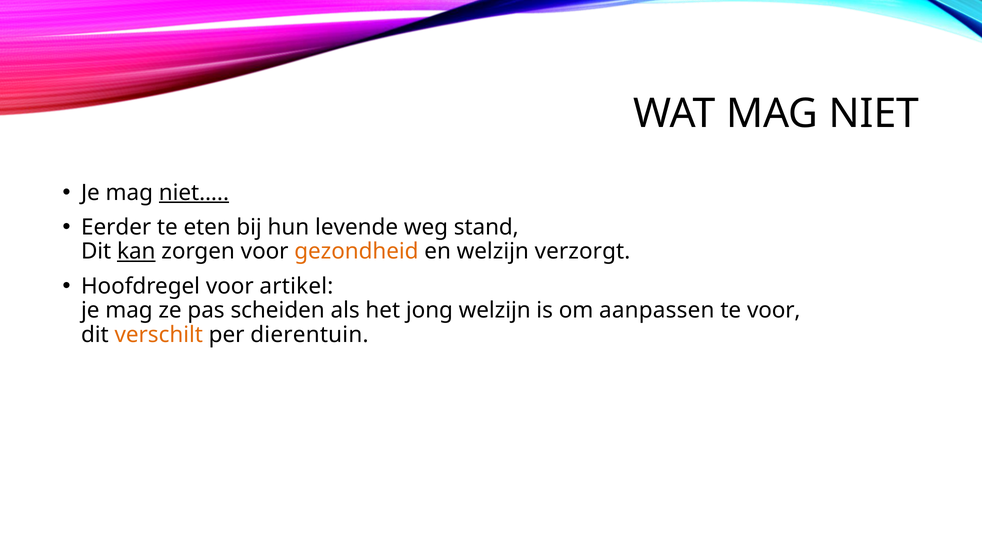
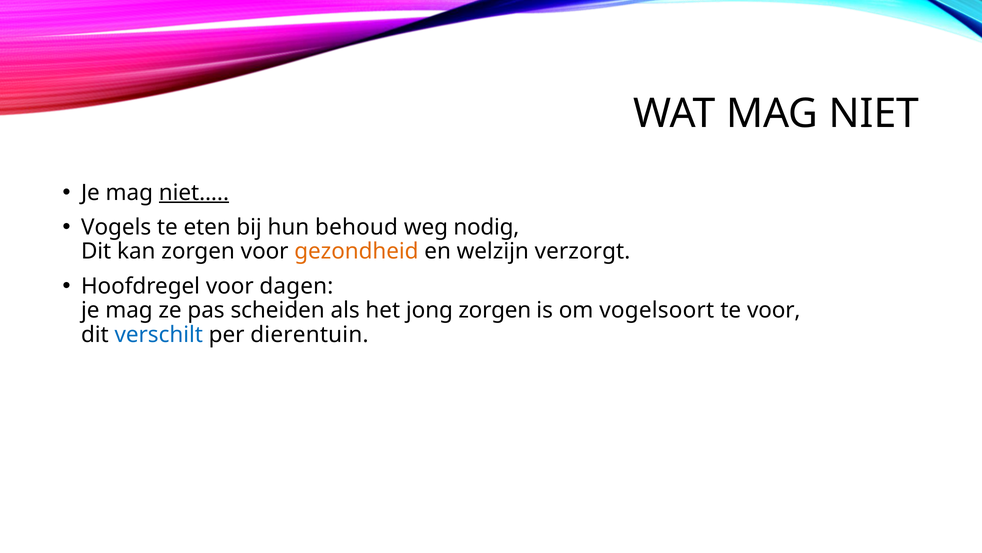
Eerder: Eerder -> Vogels (116, 227)
levende: levende -> behoud (357, 227)
stand: stand -> nodig (486, 227)
kan underline: present -> none (136, 251)
artikel: artikel -> dagen (296, 286)
jong welzijn: welzijn -> zorgen (495, 310)
aanpassen: aanpassen -> vogelsoort (657, 310)
verschilt colour: orange -> blue (159, 334)
